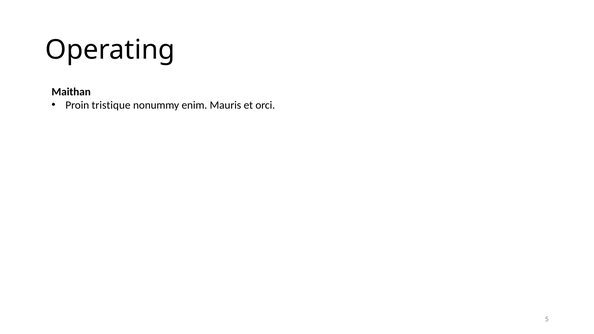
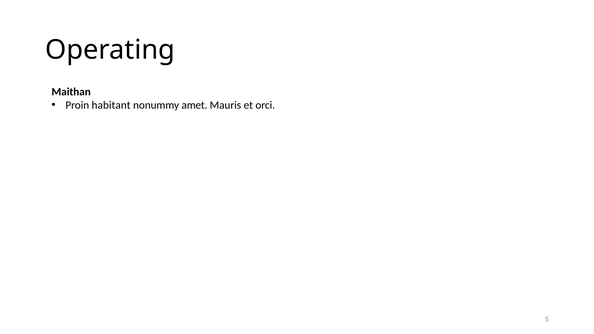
tristique: tristique -> habitant (111, 105)
enim: enim -> amet (194, 105)
